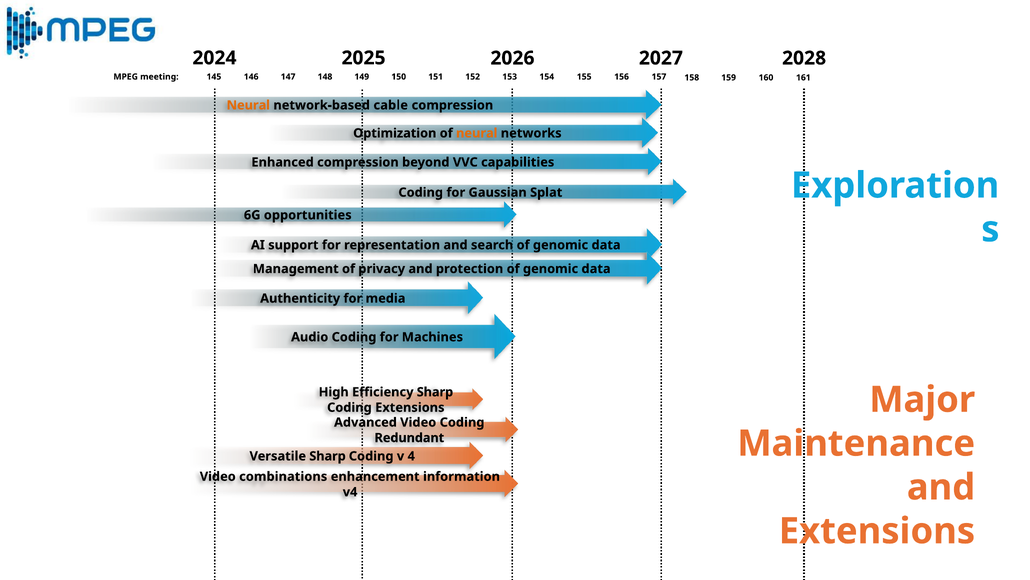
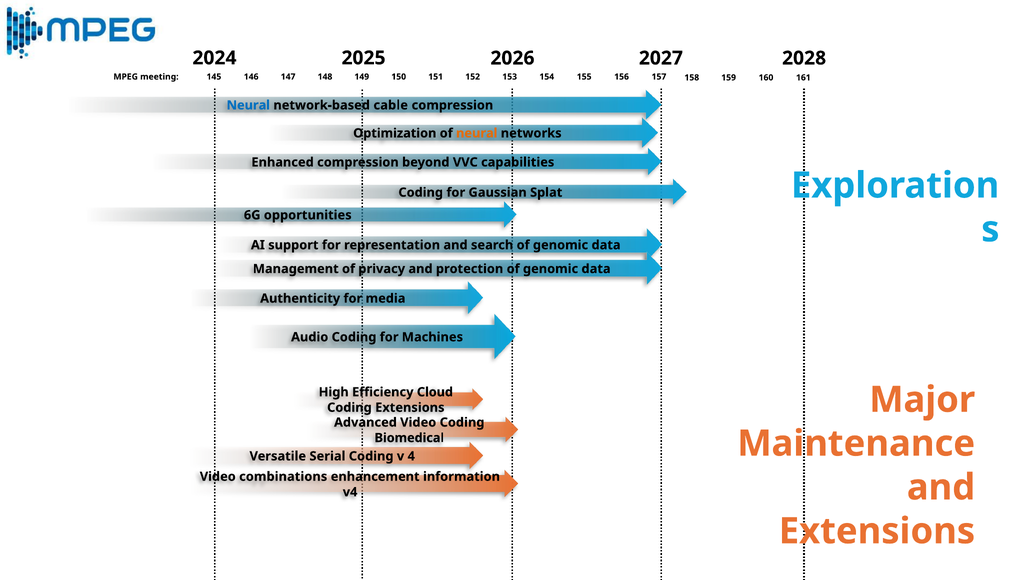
Neural colour: orange -> blue (248, 105)
Efficiency Sharp: Sharp -> Cloud (435, 392)
Redundant: Redundant -> Biomedical (409, 437)
Versatile Sharp: Sharp -> Serial (327, 456)
